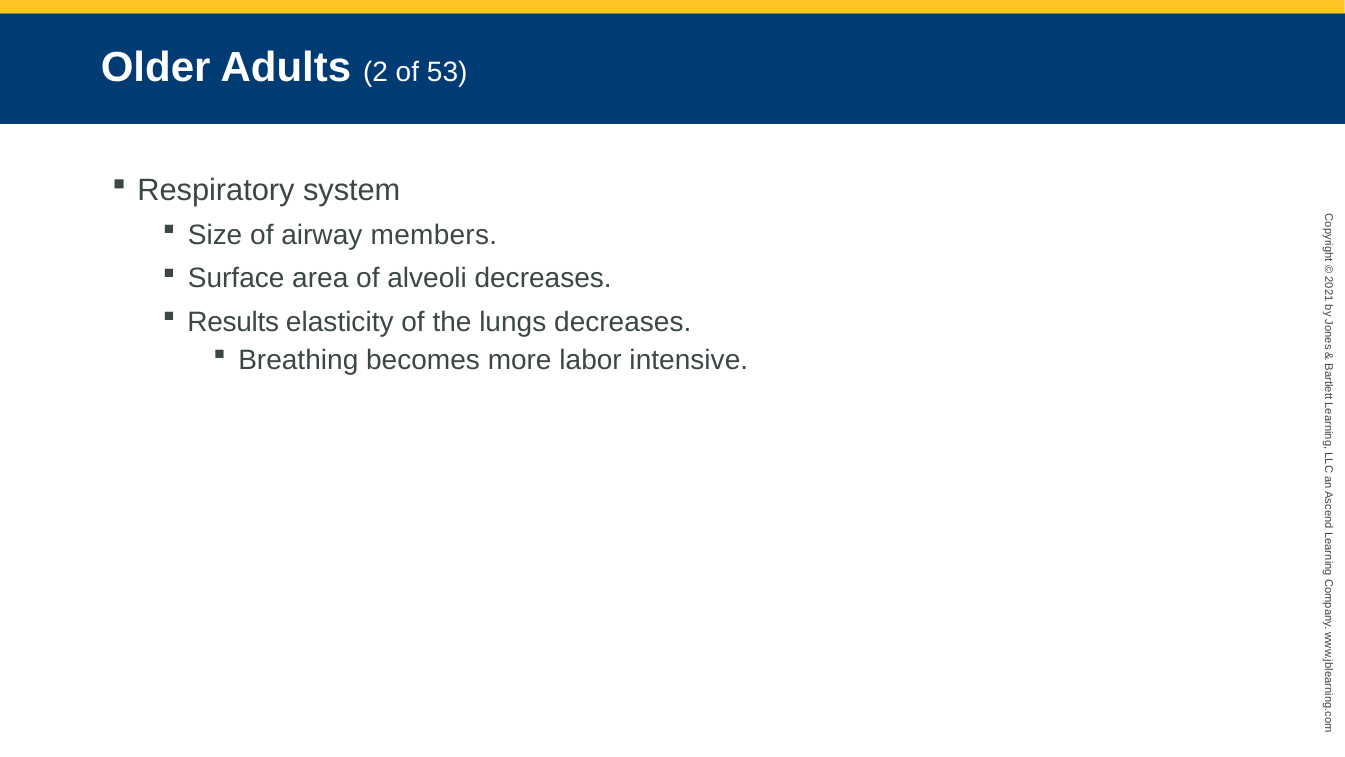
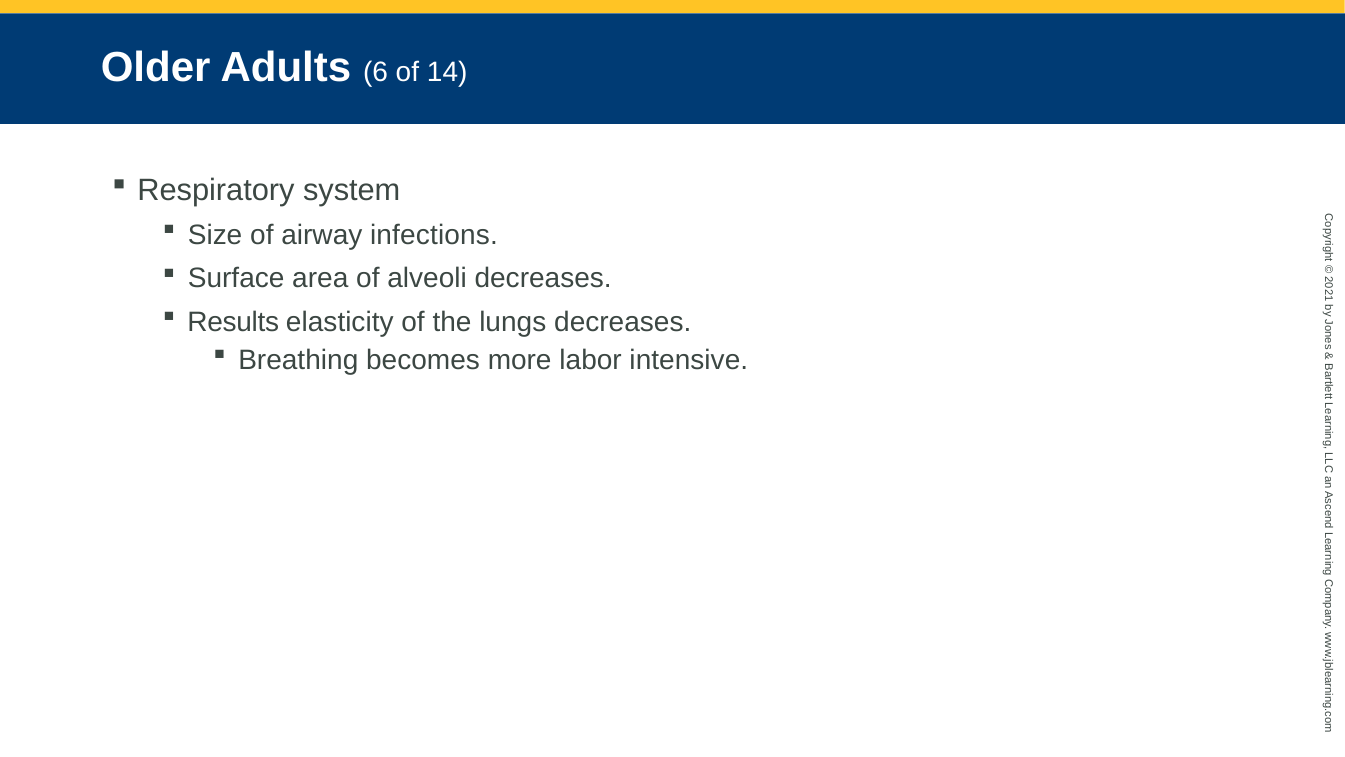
Adults 2: 2 -> 6 (376, 72)
53: 53 -> 14 (447, 72)
members: members -> infections (434, 235)
